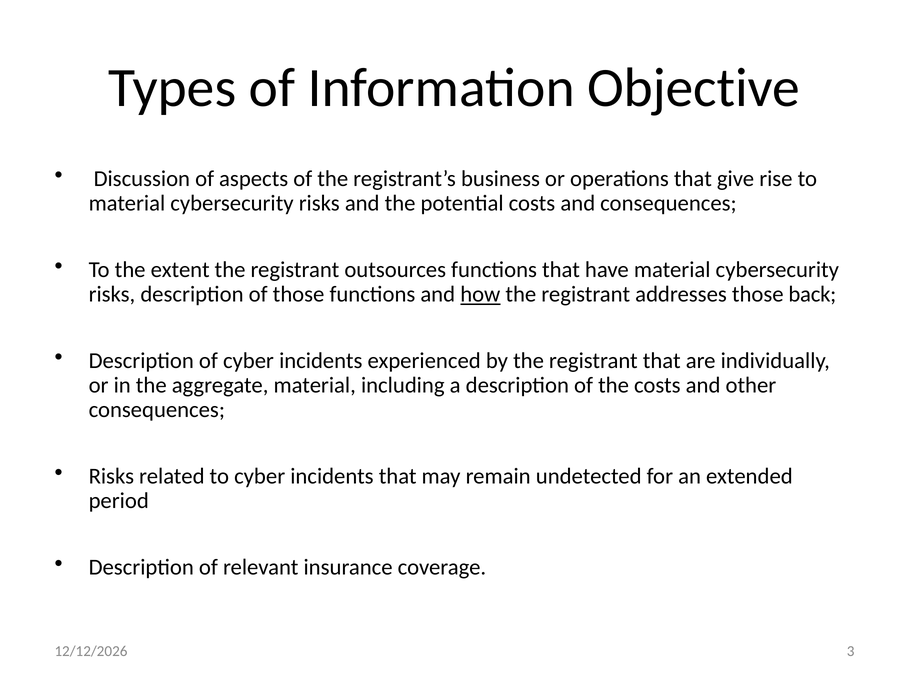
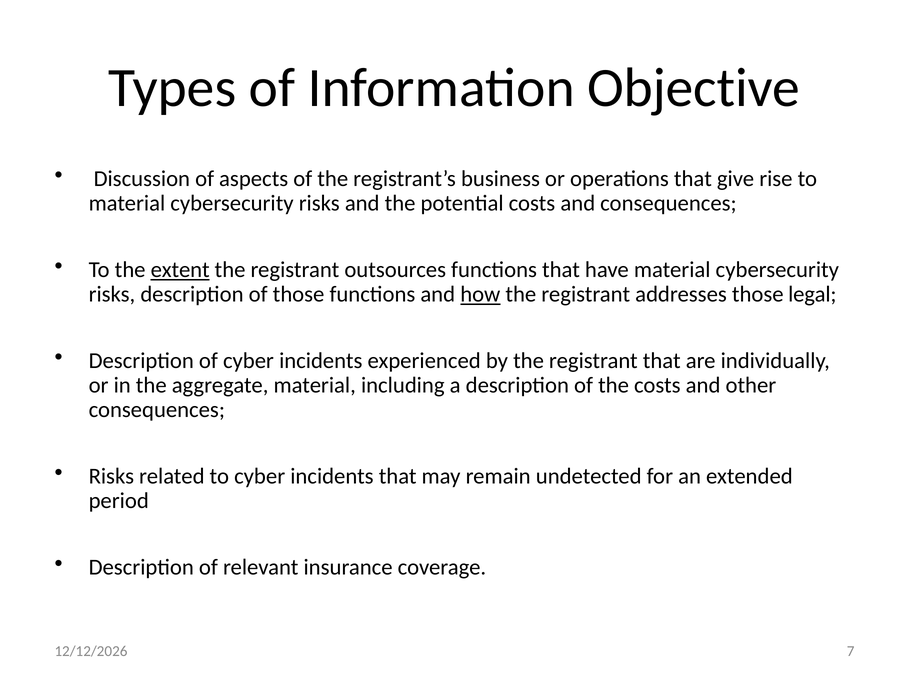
extent underline: none -> present (180, 270)
back: back -> legal (812, 294)
3: 3 -> 7 (851, 651)
